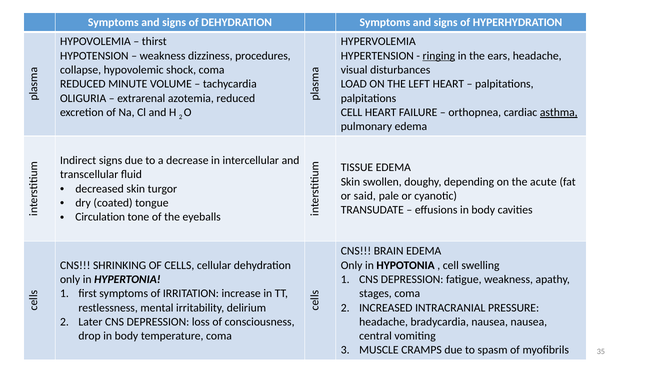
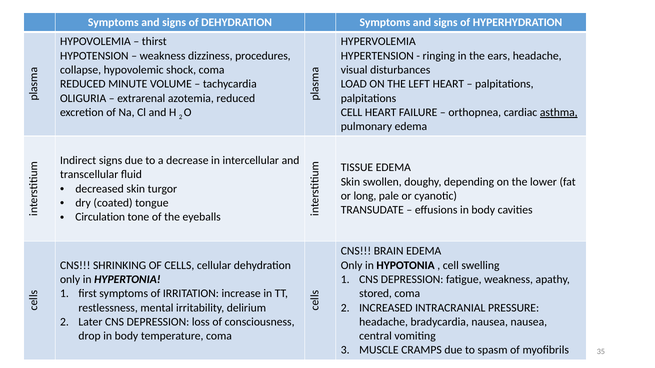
ringing underline: present -> none (439, 56)
acute: acute -> lower (543, 182)
said: said -> long (365, 196)
stages: stages -> stored (376, 294)
